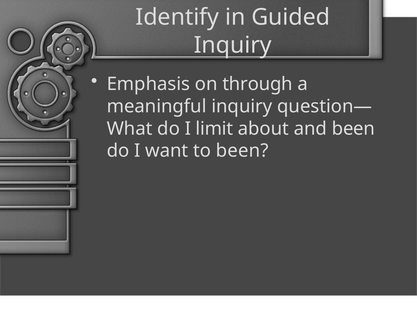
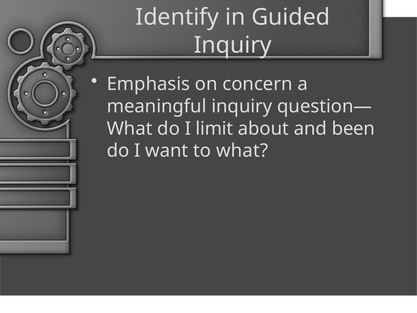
through: through -> concern (258, 84)
to been: been -> what (242, 151)
